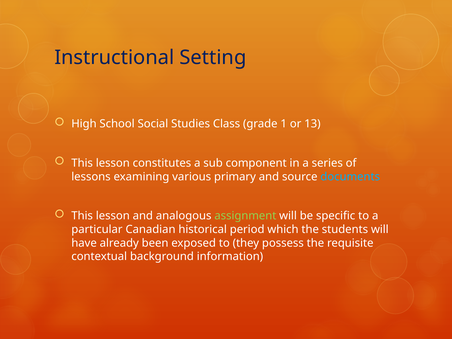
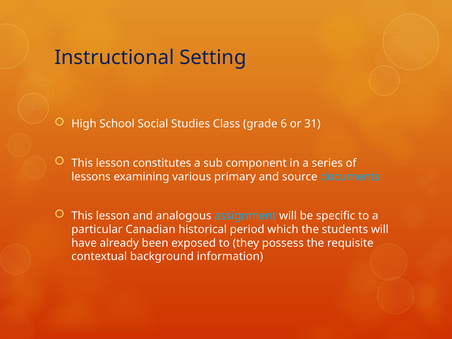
1: 1 -> 6 (284, 124)
13: 13 -> 31 (312, 124)
assignment colour: light green -> light blue (245, 216)
